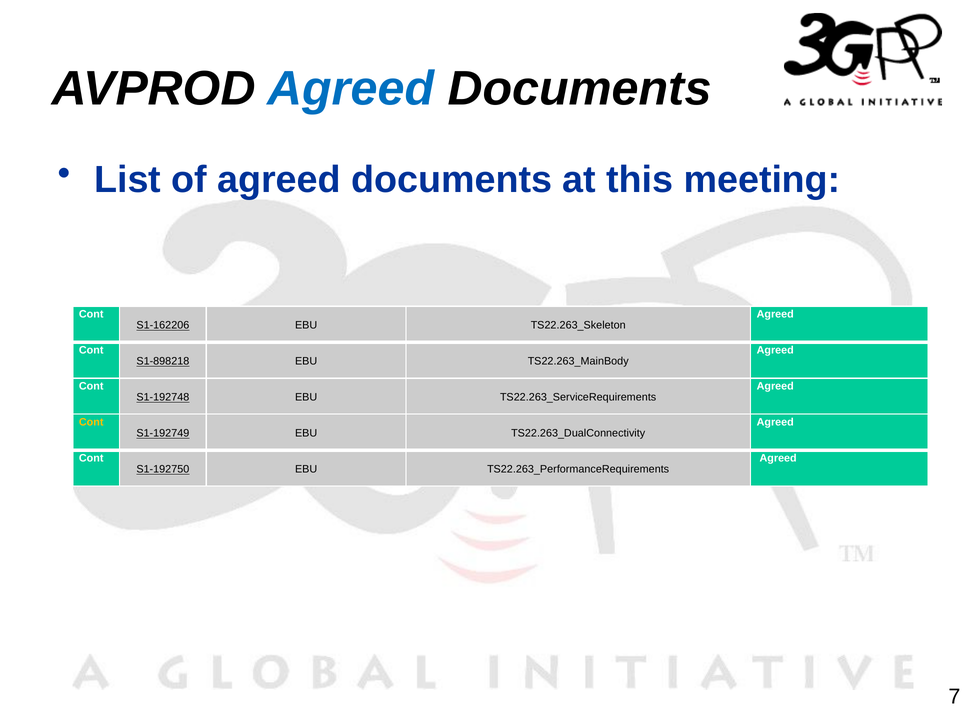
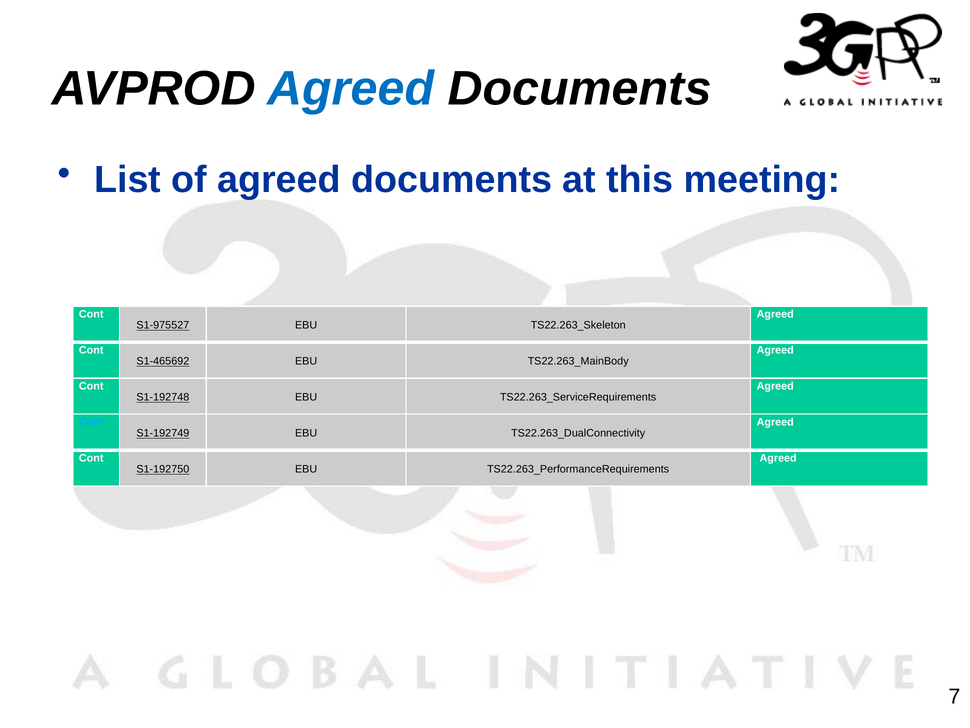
S1-162206: S1-162206 -> S1-975527 (163, 325)
S1-898218: S1-898218 -> S1-465692 (163, 361)
Cont colour: yellow -> light blue (91, 422)
